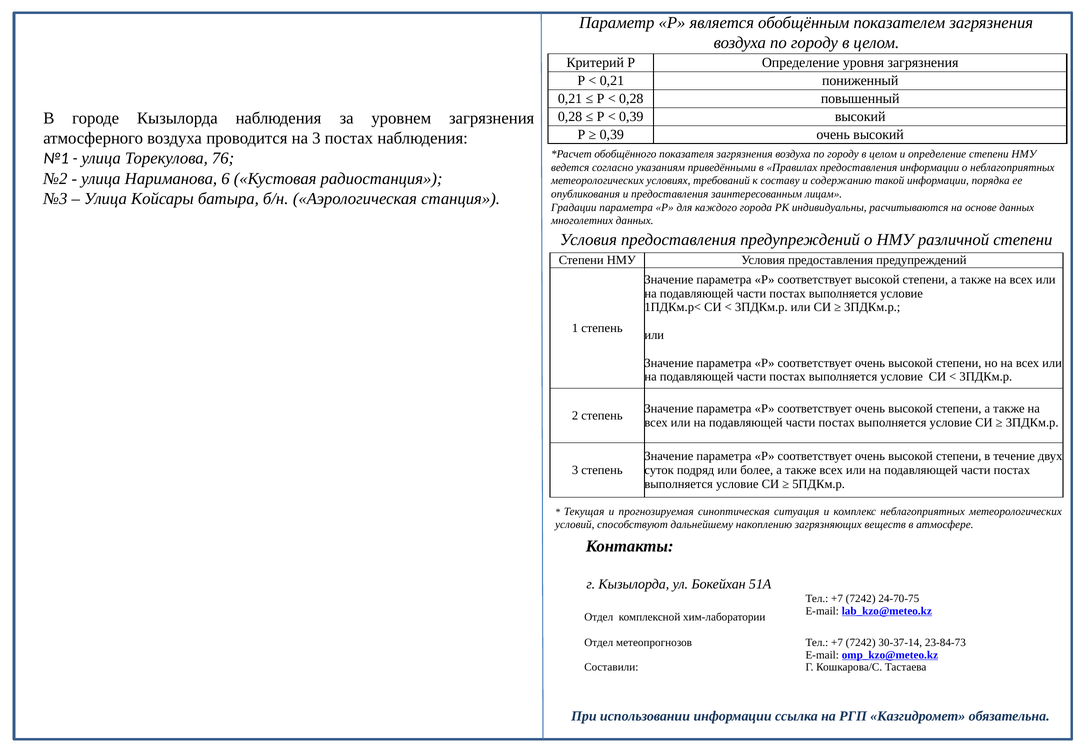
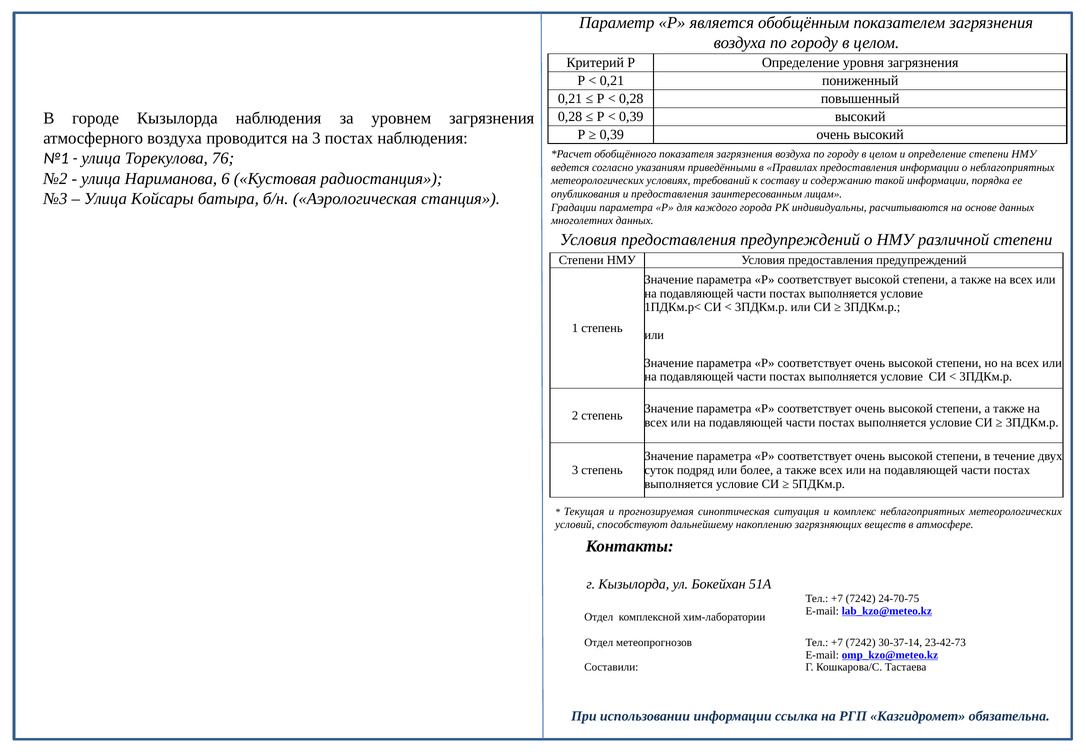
23-84-73: 23-84-73 -> 23-42-73 (945, 642)
